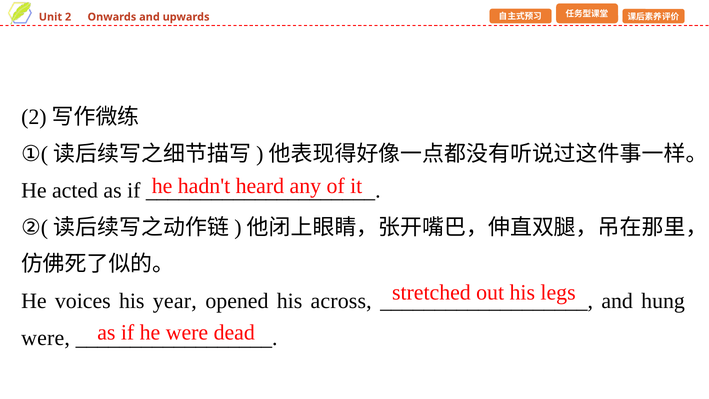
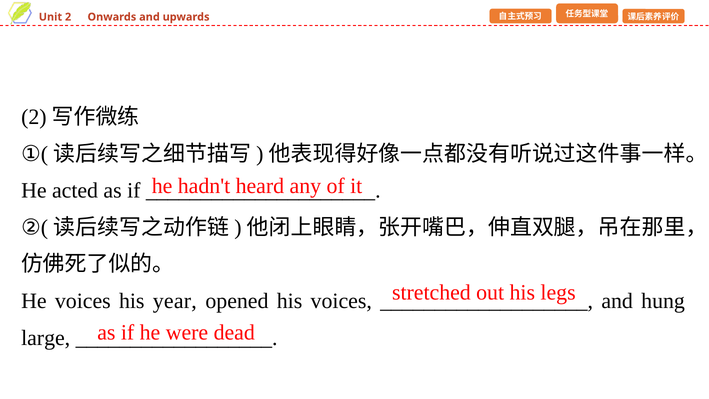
his across: across -> voices (341, 301)
were: were -> large (46, 338)
